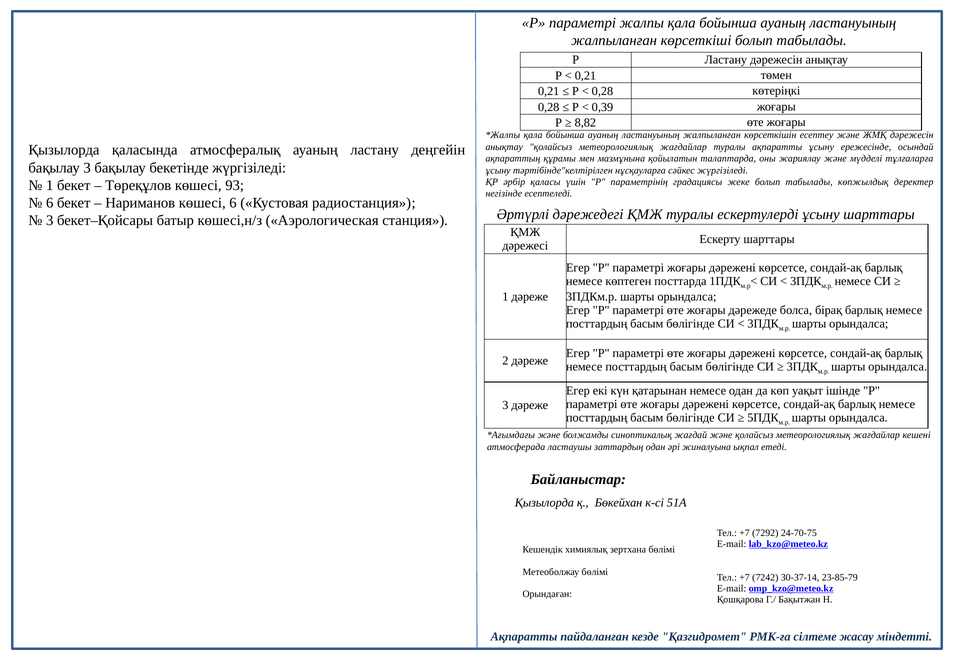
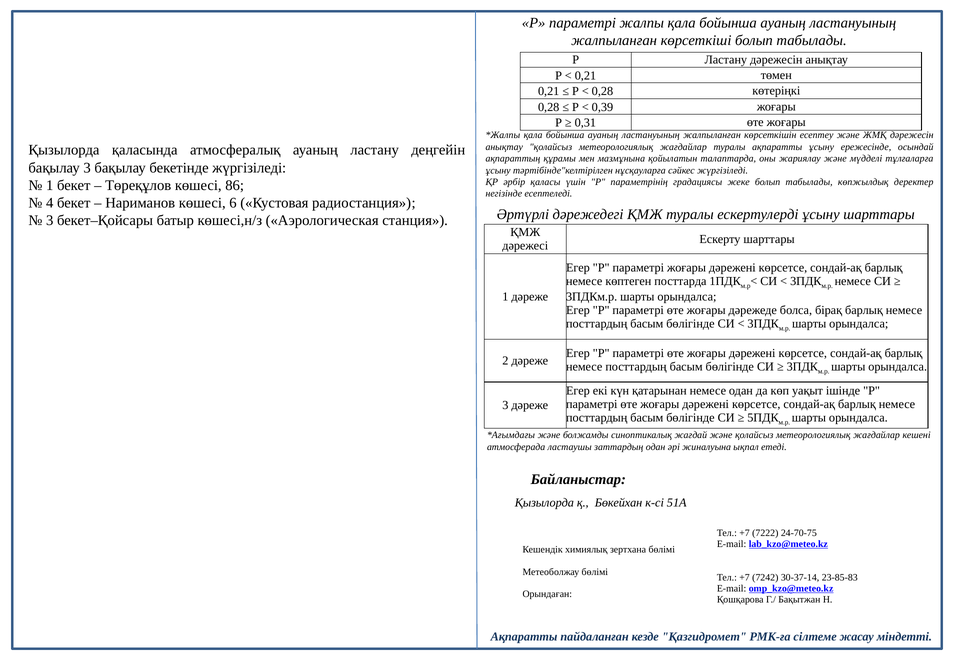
8,82: 8,82 -> 0,31 (585, 123)
93: 93 -> 86 (235, 185)
6: 6 -> 4 (50, 203)
7292: 7292 -> 7222 (765, 534)
23-85-79: 23-85-79 -> 23-85-83 (840, 578)
